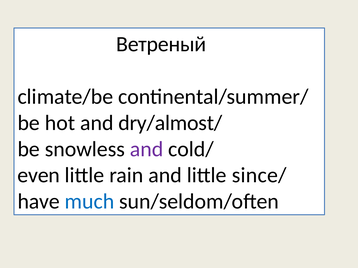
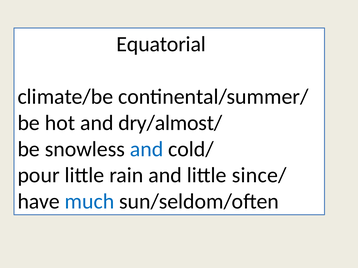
Ветреный: Ветреный -> Equatorial (161, 44)
and colour: purple -> blue (147, 149)
even: even -> pour (39, 176)
